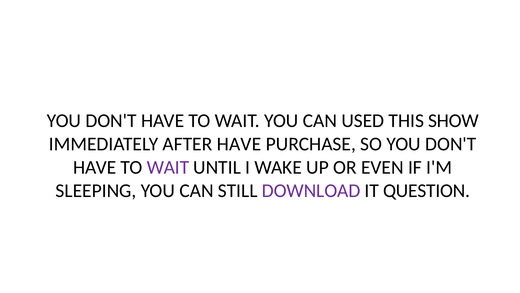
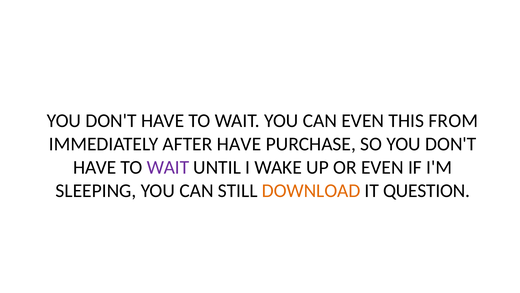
CAN USED: USED -> EVEN (363, 121)
SHOW: SHOW -> FROM (453, 121)
DOWNLOAD colour: purple -> orange (311, 191)
